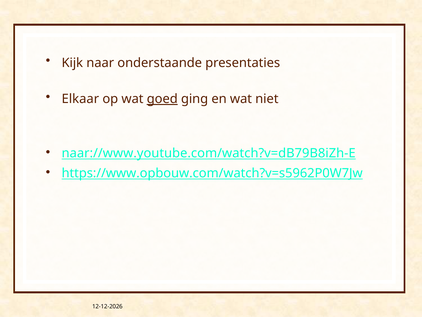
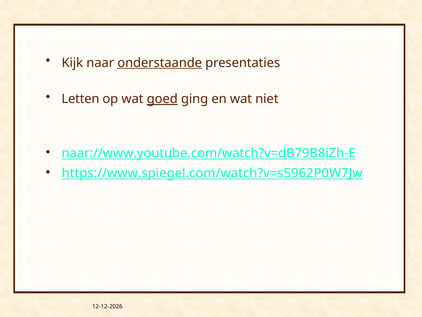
onderstaande underline: none -> present (160, 63)
Elkaar: Elkaar -> Letten (80, 99)
https://www.opbouw.com/watch?v=s5962P0W7Jw: https://www.opbouw.com/watch?v=s5962P0W7Jw -> https://www.spiegel.com/watch?v=s5962P0W7Jw (212, 173)
